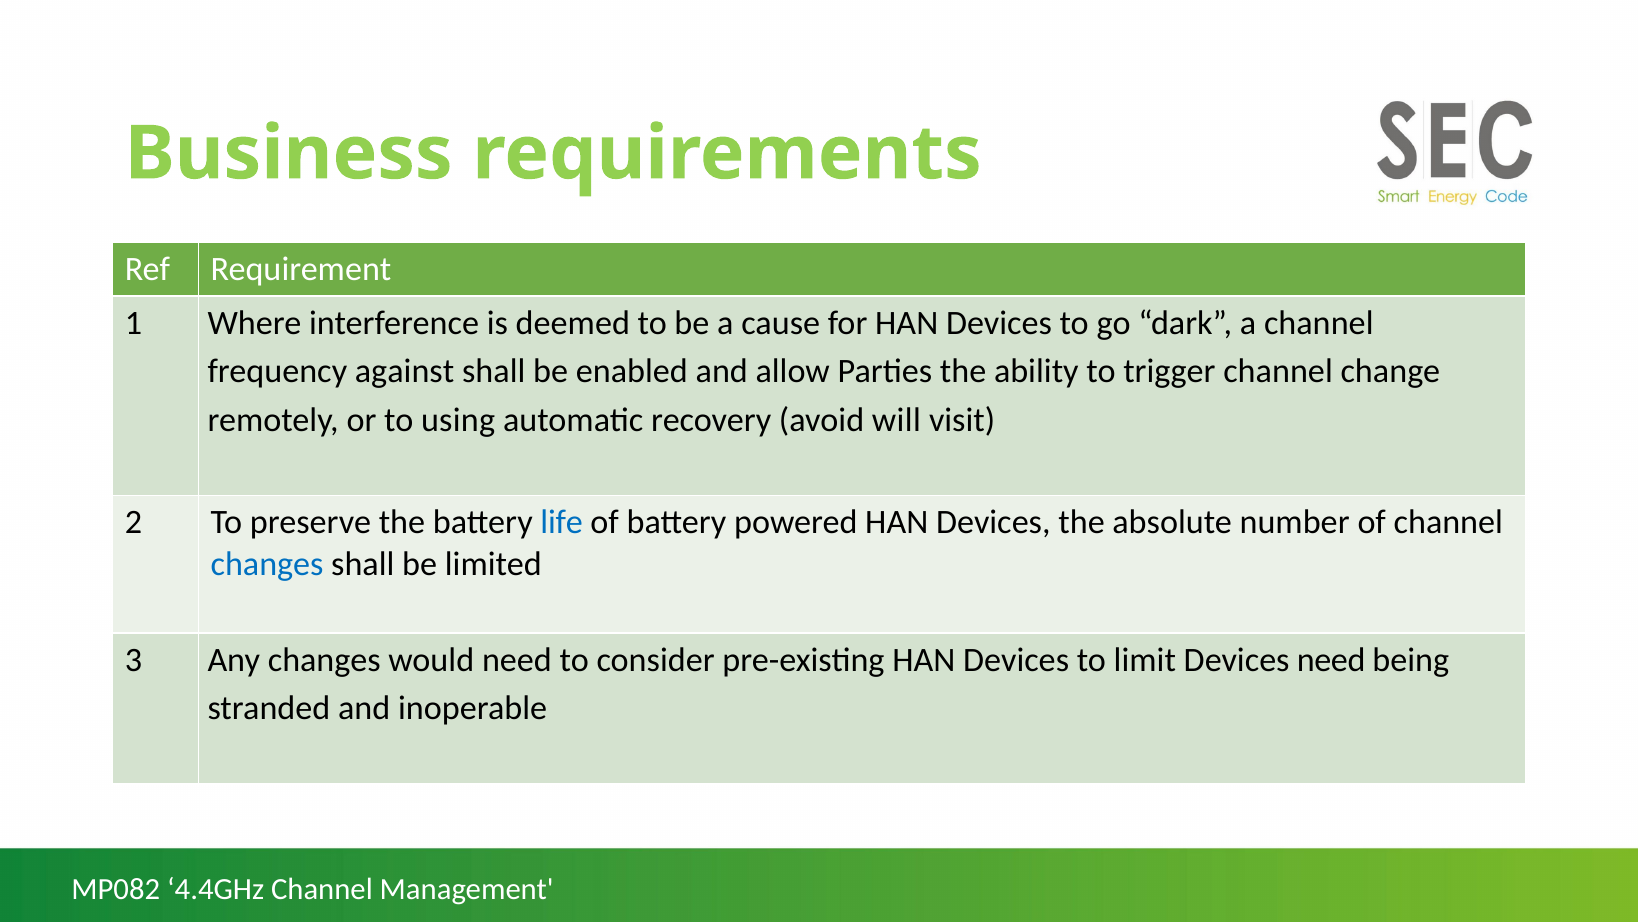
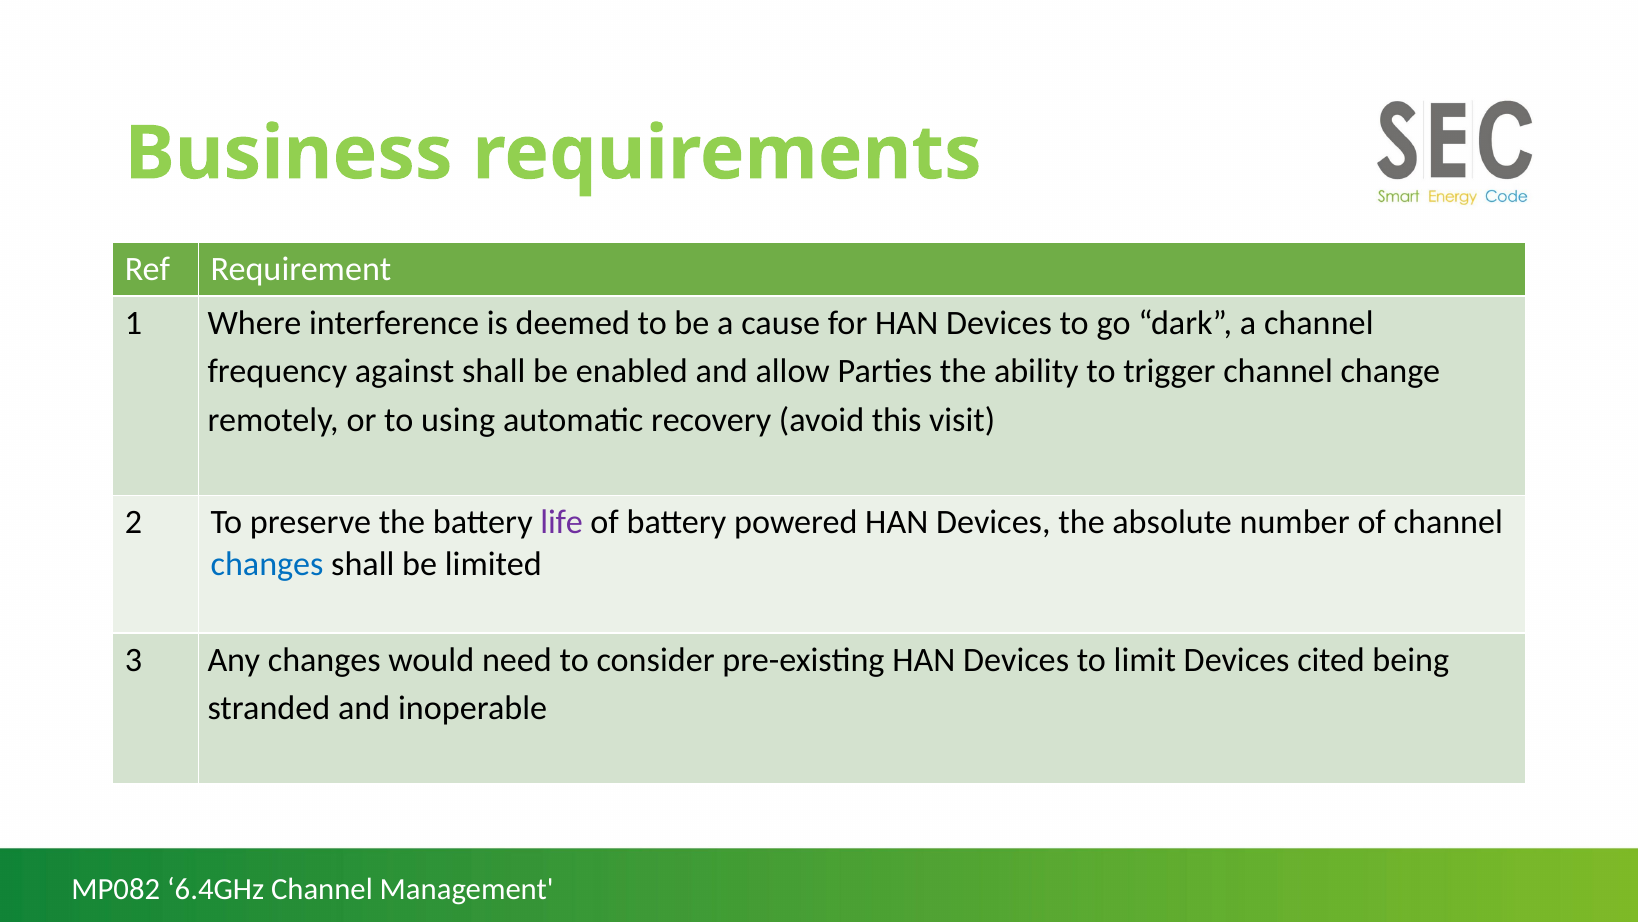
will: will -> this (897, 419)
life colour: blue -> purple (562, 522)
Devices need: need -> cited (1331, 660)
4.4GHz: 4.4GHz -> 6.4GHz (216, 889)
